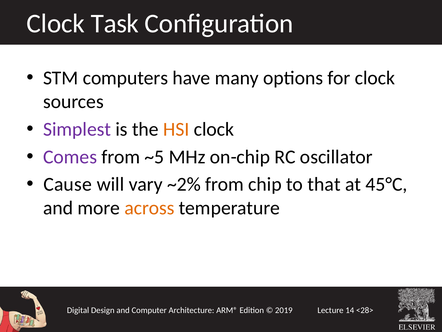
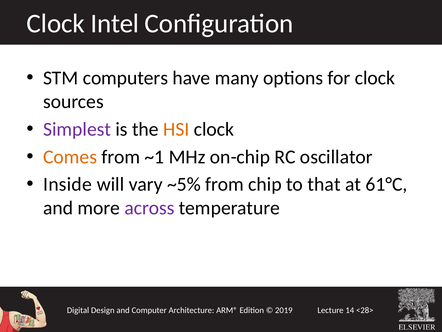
Task: Task -> Intel (115, 24)
Comes colour: purple -> orange (70, 157)
~5: ~5 -> ~1 (154, 157)
Cause: Cause -> Inside (68, 184)
~2%: ~2% -> ~5% (184, 184)
45°C: 45°C -> 61°C (387, 184)
across colour: orange -> purple (149, 208)
